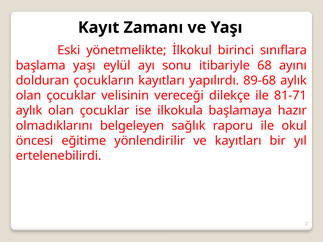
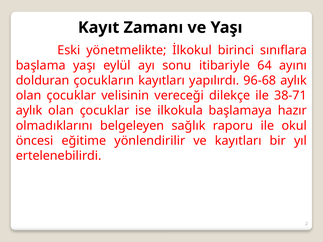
68: 68 -> 64 (265, 65)
89-68: 89-68 -> 96-68 (260, 81)
81-71: 81-71 -> 38-71 (290, 96)
